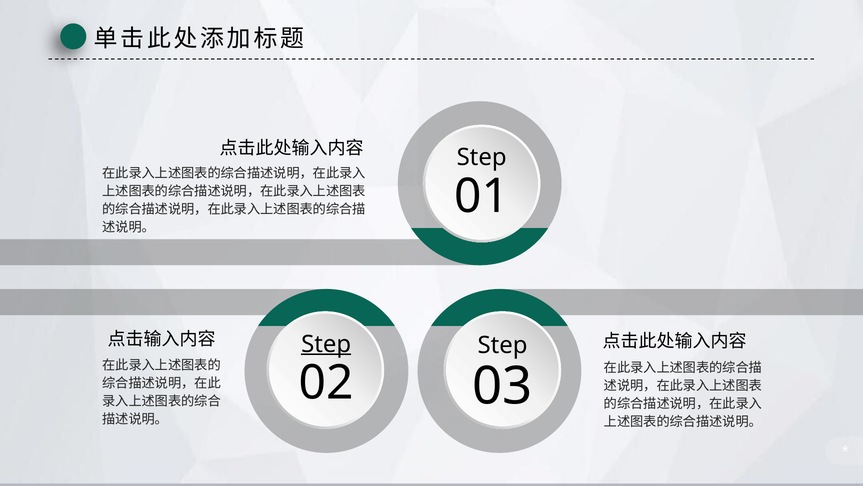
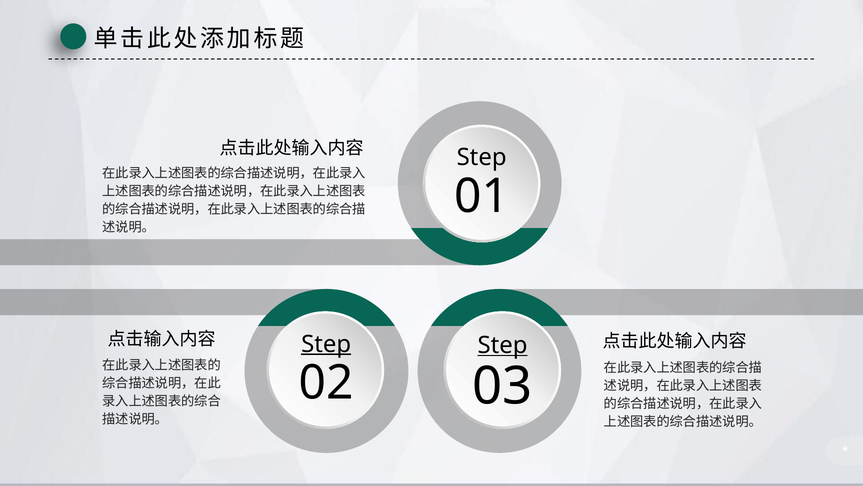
Step underline: none -> present (503, 345)
